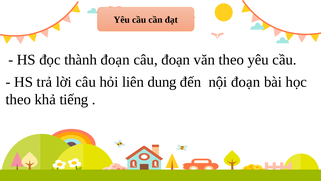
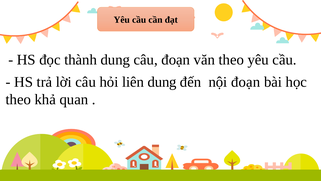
thành đoạn: đoạn -> dung (115, 60)
tiếng: tiếng -> quan (74, 99)
